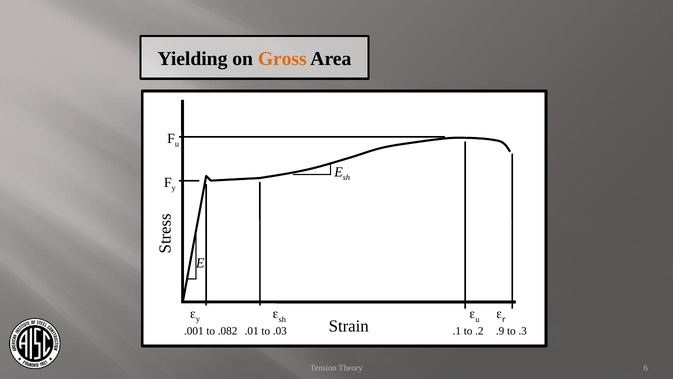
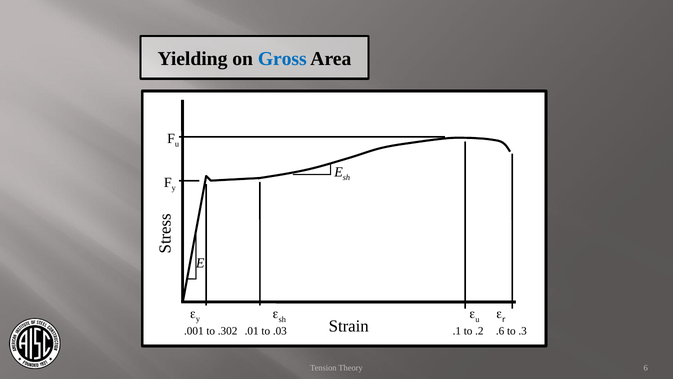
Gross colour: orange -> blue (282, 59)
.082: .082 -> .302 (228, 331)
.9: .9 -> .6 (500, 331)
